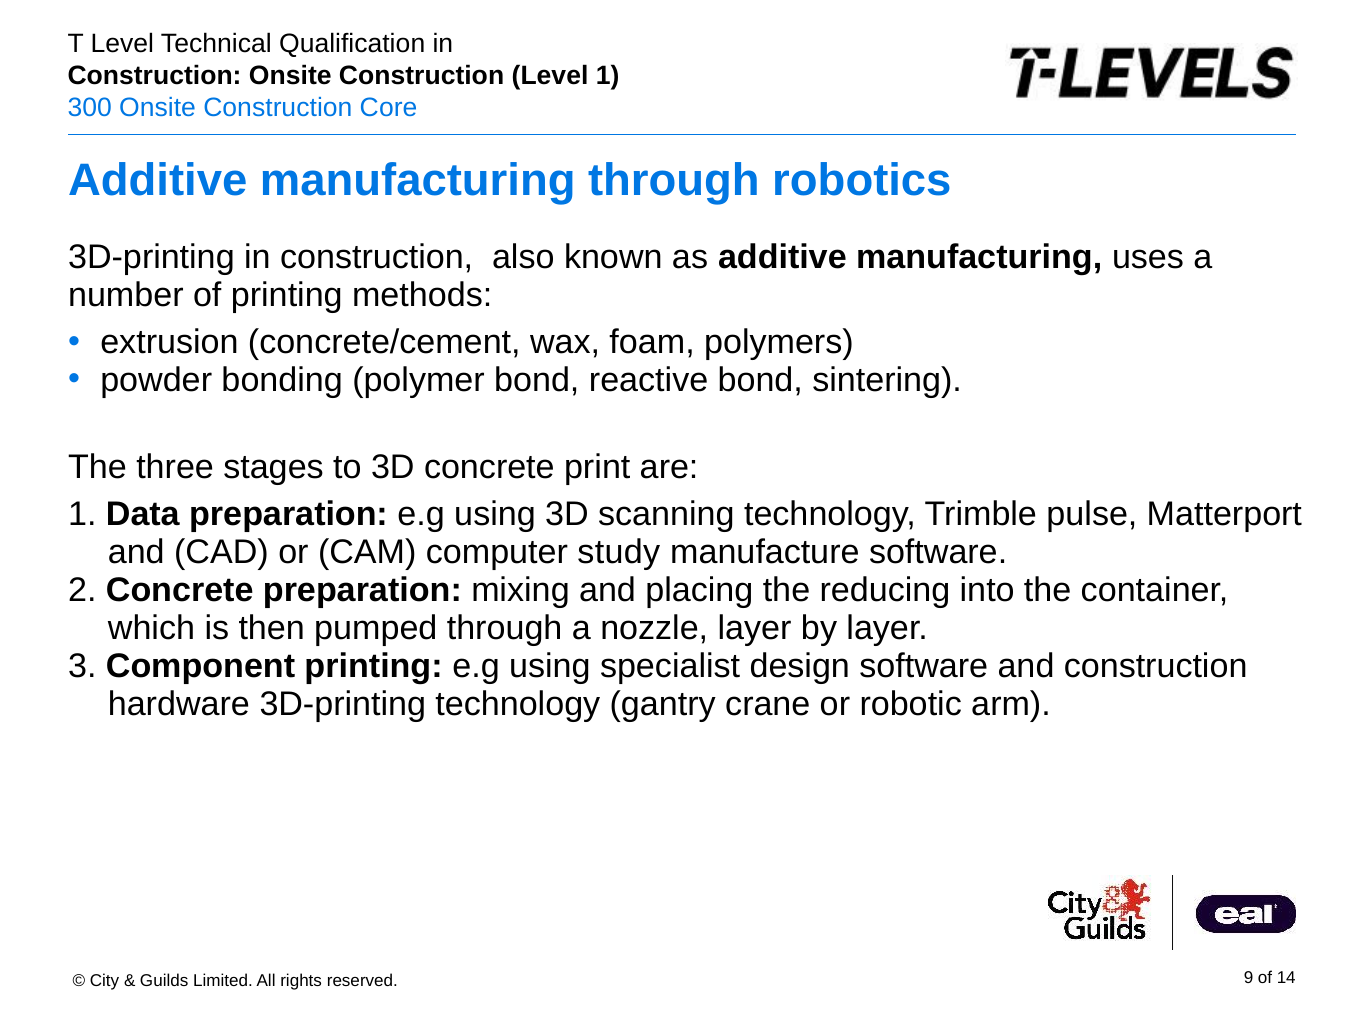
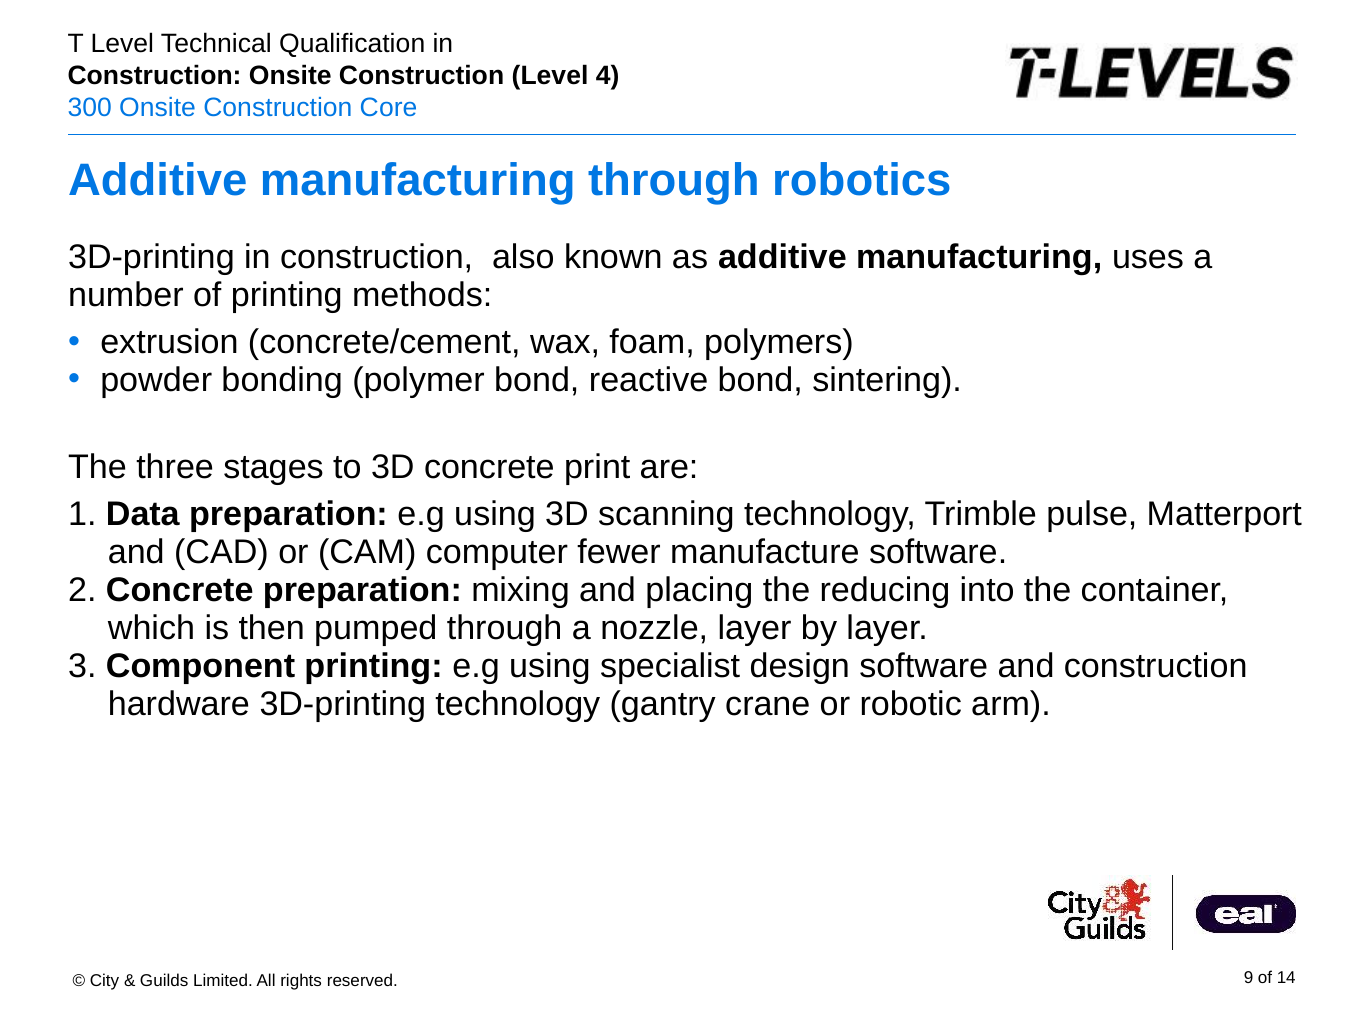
1: 1 -> 4 (608, 76)
study: study -> fewer (619, 552)
